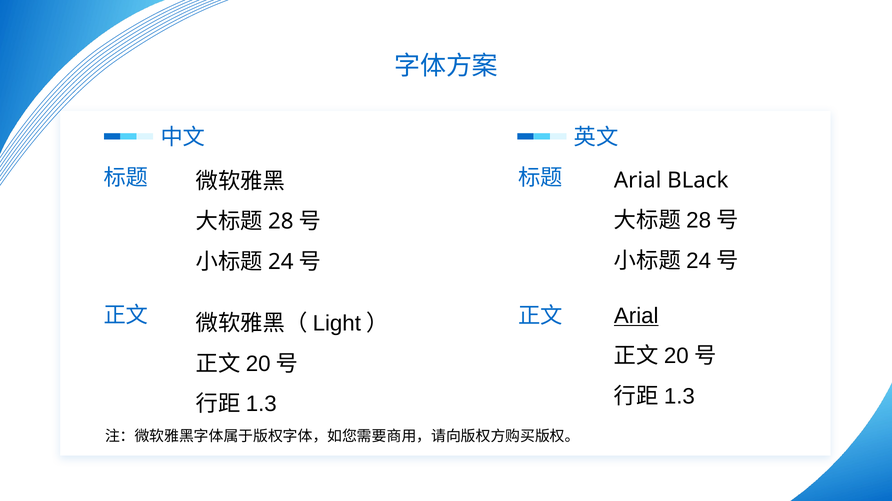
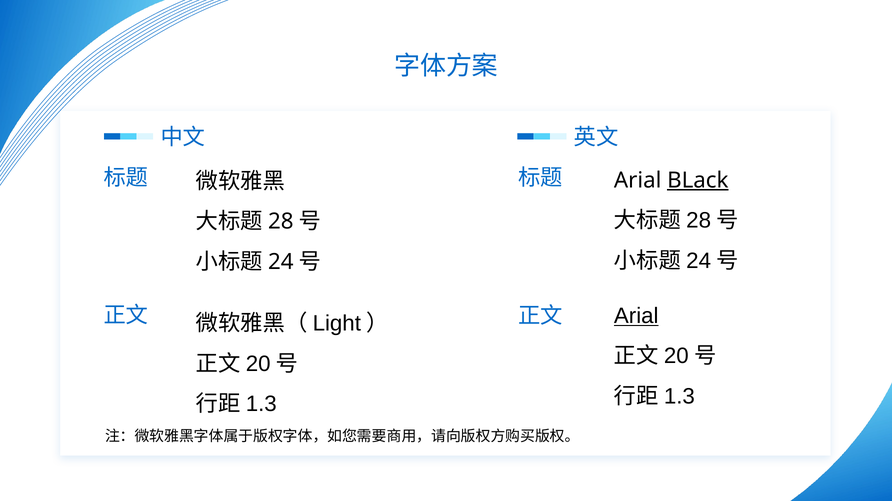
BLack underline: none -> present (698, 181)
